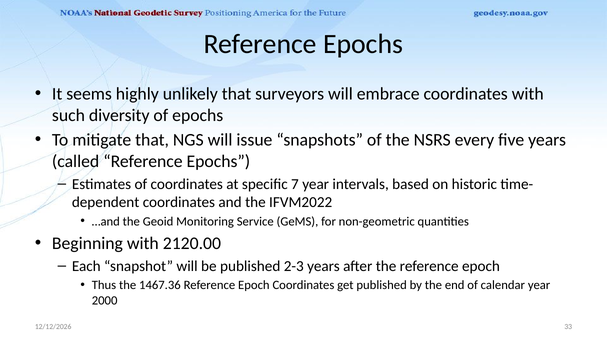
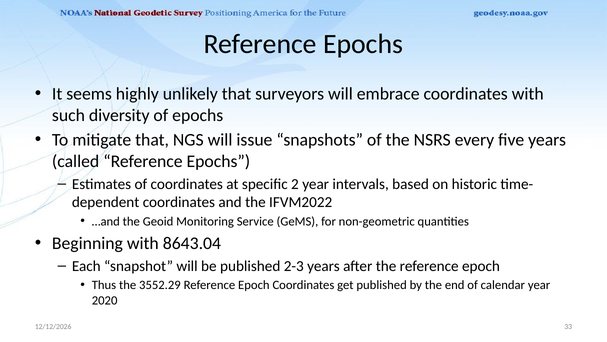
7: 7 -> 2 (295, 184)
2120.00: 2120.00 -> 8643.04 (192, 243)
1467.36: 1467.36 -> 3552.29 (160, 285)
2000: 2000 -> 2020 (105, 300)
